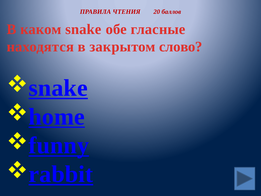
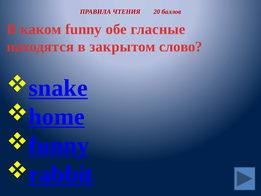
каком snake: snake -> funny (83, 29)
